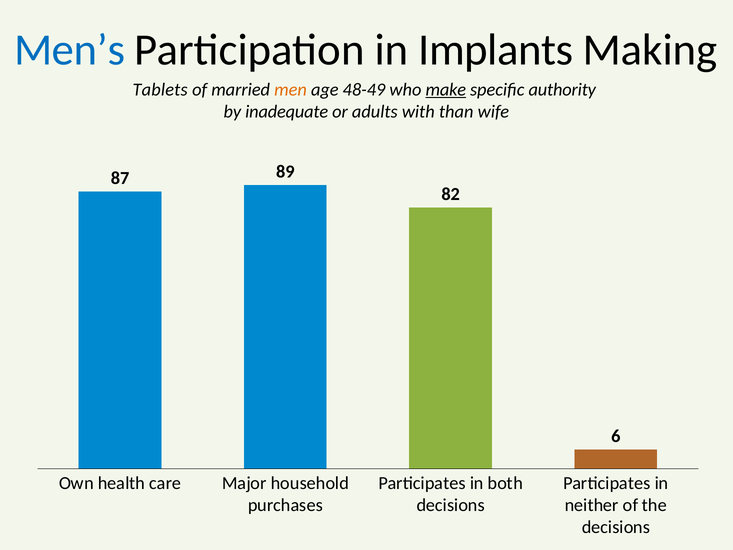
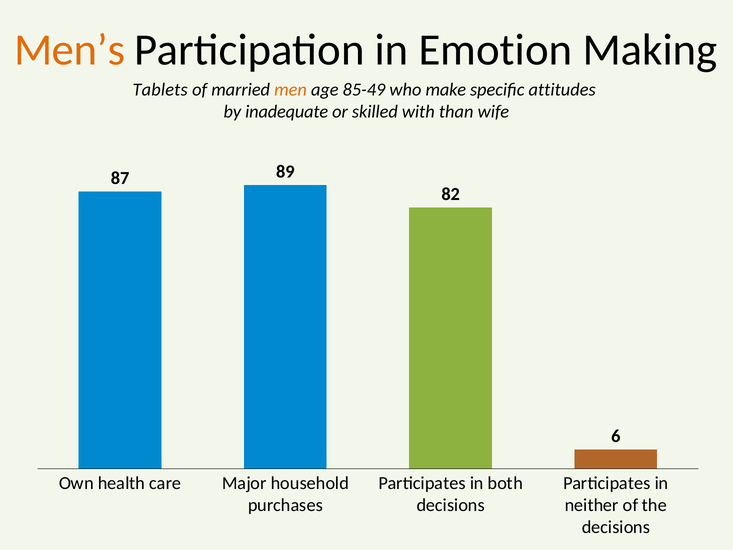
Men’s colour: blue -> orange (70, 50)
Implants: Implants -> Emotion (496, 50)
48-49: 48-49 -> 85-49 (364, 90)
make underline: present -> none (446, 90)
authority: authority -> attitudes (562, 90)
adults: adults -> skilled (375, 112)
